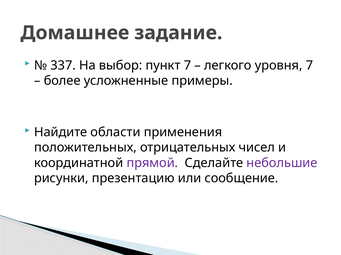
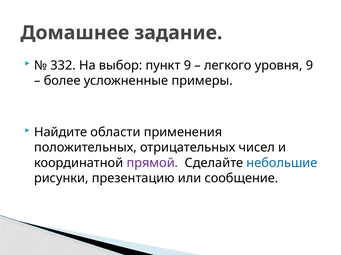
337: 337 -> 332 (63, 65)
пункт 7: 7 -> 9 (187, 65)
уровня 7: 7 -> 9 (309, 65)
небольшие colour: purple -> blue (282, 163)
